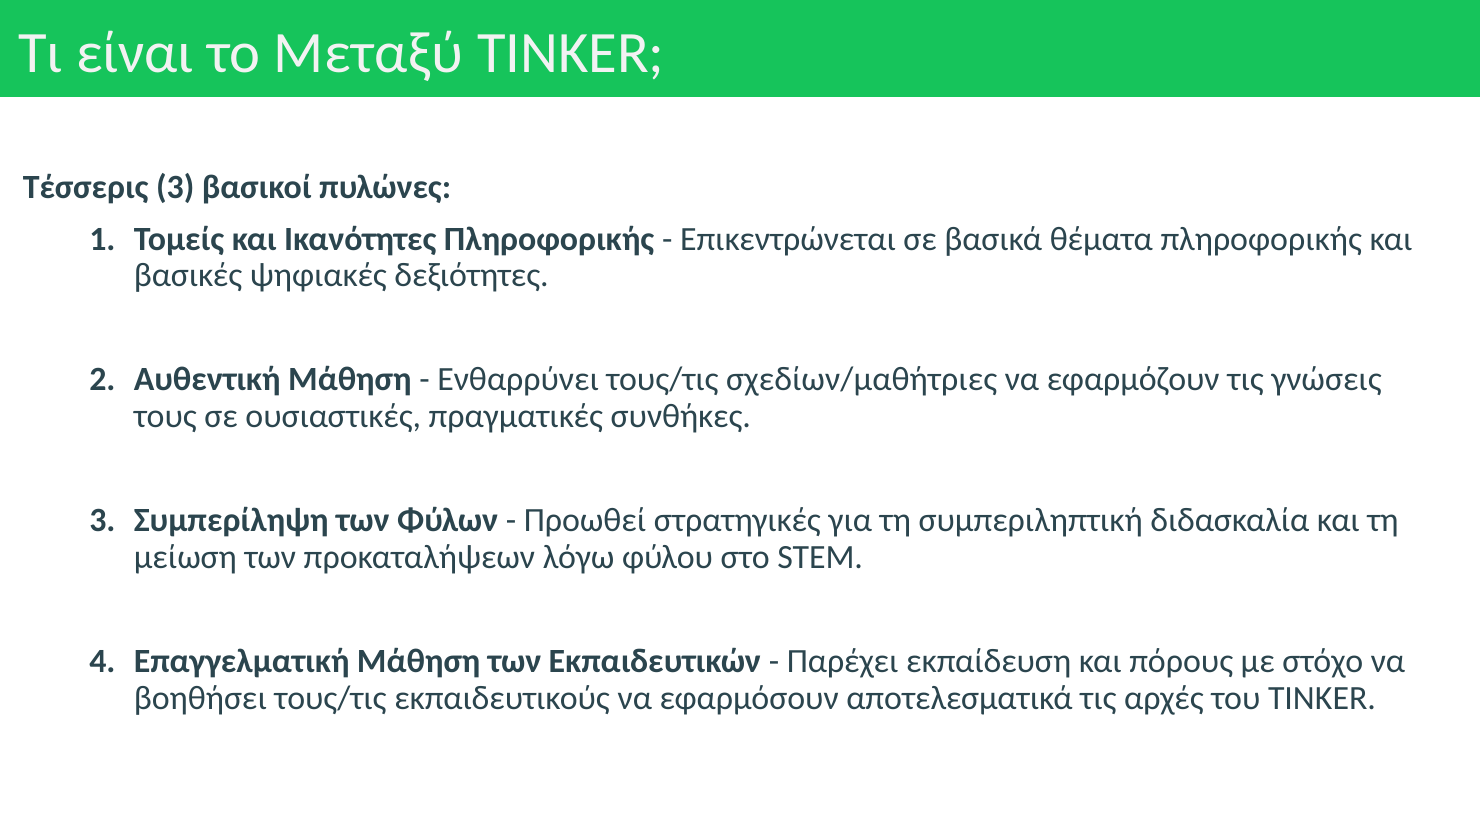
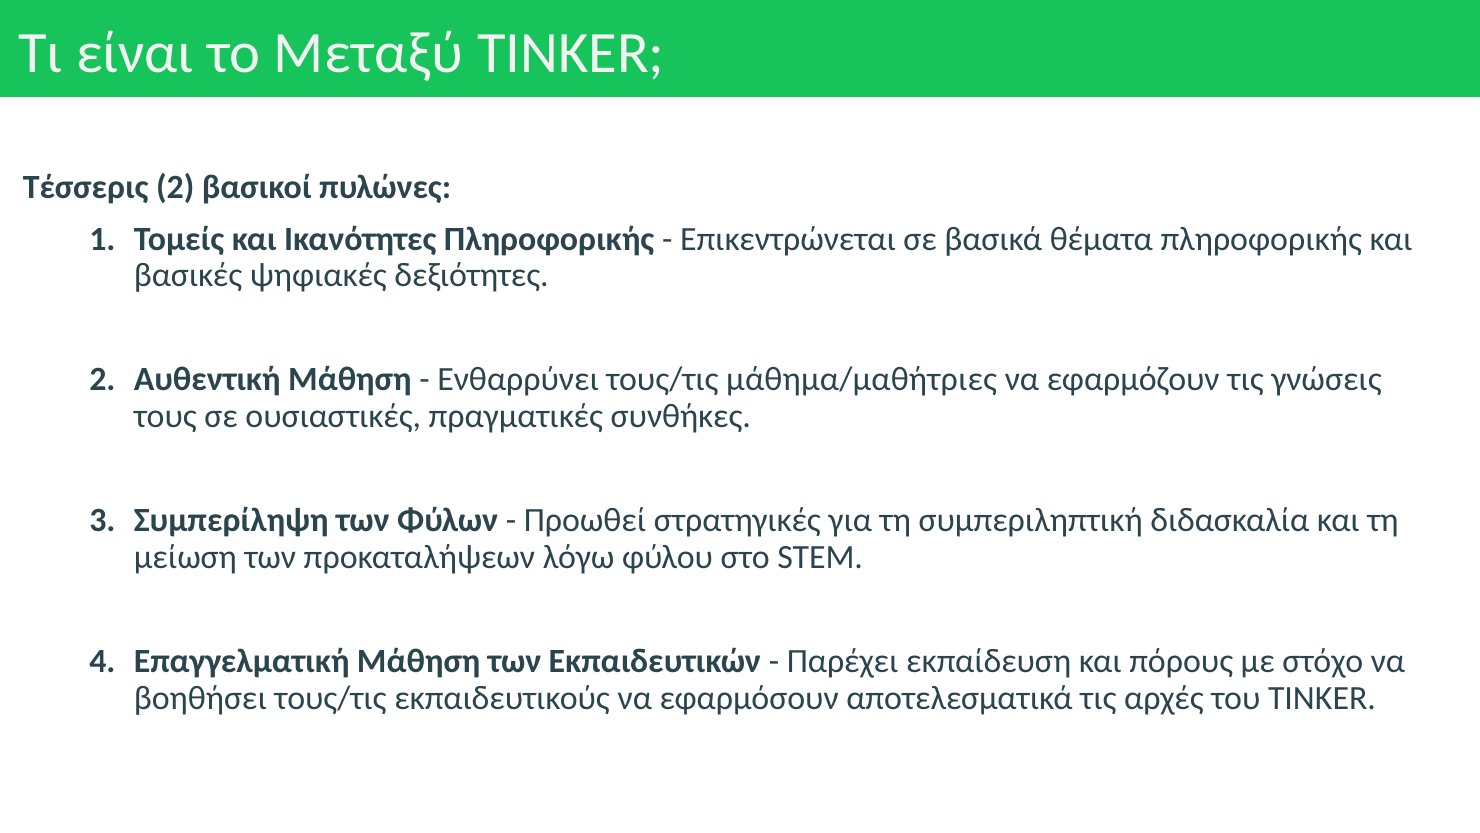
Τέσσερις 3: 3 -> 2 (175, 187)
σχεδίων/μαθήτριες: σχεδίων/μαθήτριες -> μάθημα/μαθήτριες (862, 379)
